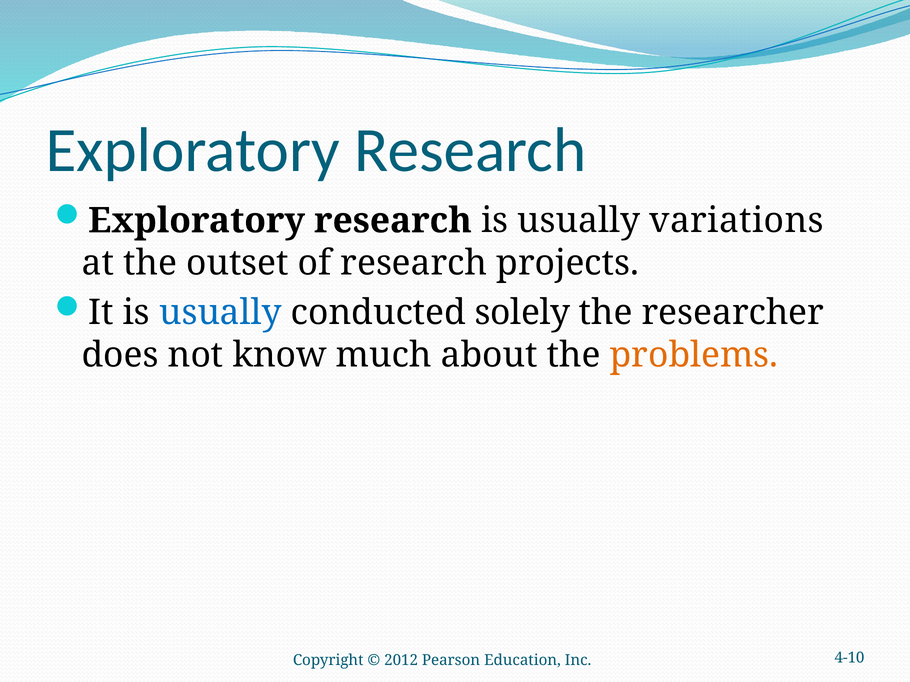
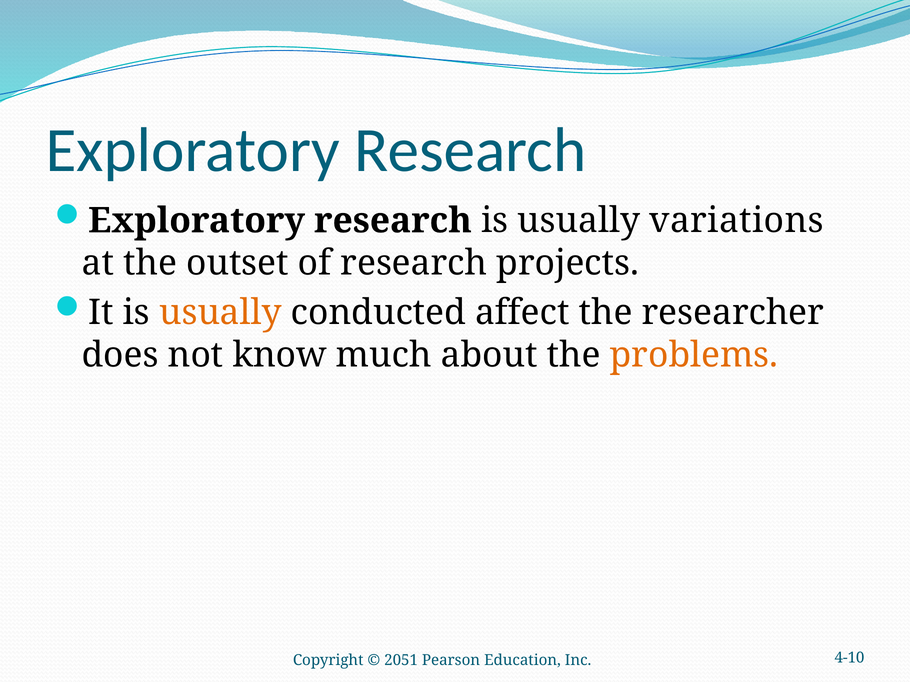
usually colour: blue -> orange (220, 313)
solely: solely -> affect (522, 313)
2012: 2012 -> 2051 (401, 661)
